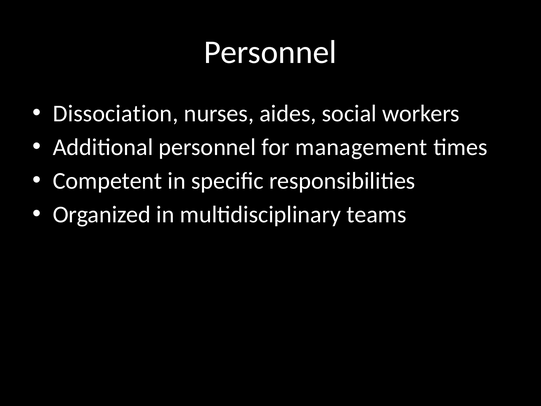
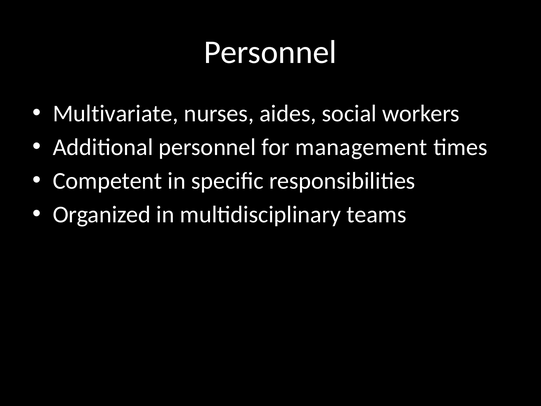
Dissociation: Dissociation -> Multivariate (116, 113)
